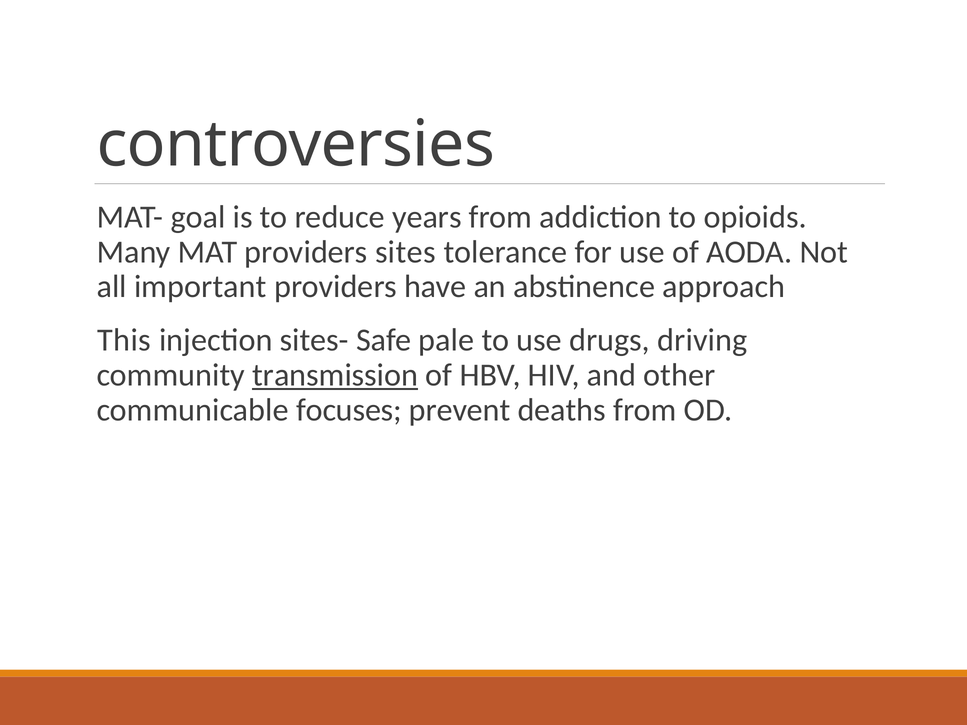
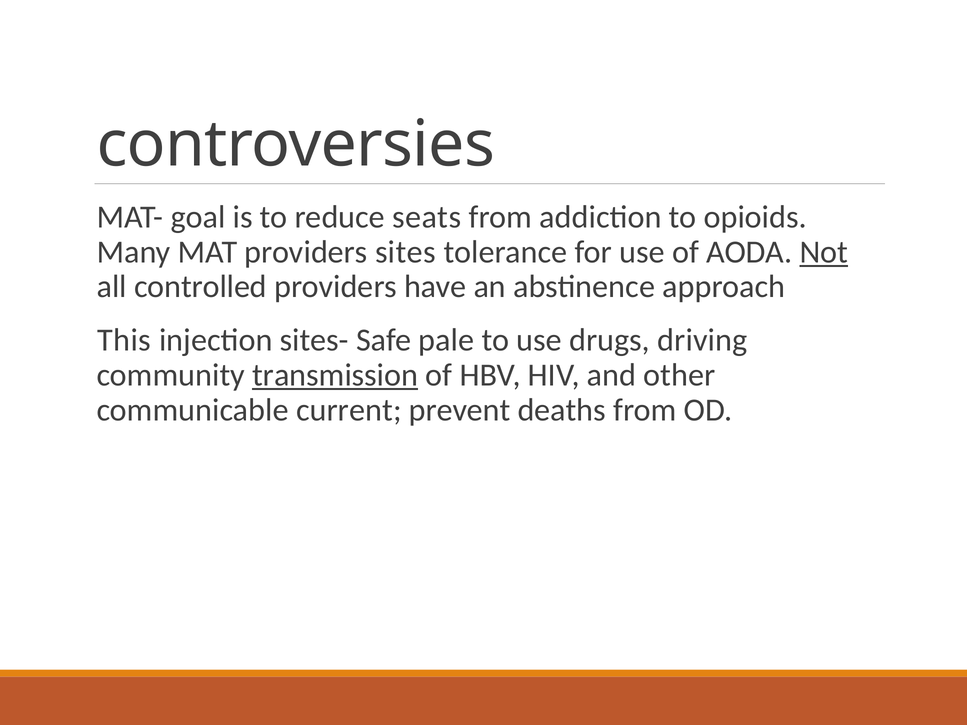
years: years -> seats (427, 217)
Not underline: none -> present (824, 252)
important: important -> controlled (200, 287)
focuses: focuses -> current (349, 410)
